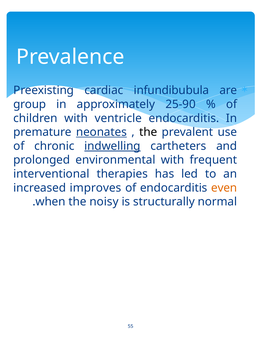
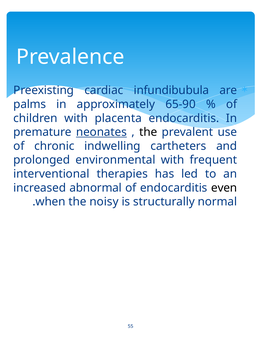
group: group -> palms (30, 104)
25-90: 25-90 -> 65-90 (181, 104)
ventricle: ventricle -> placenta (118, 118)
indwelling underline: present -> none (112, 146)
improves: improves -> abnormal (96, 188)
even colour: orange -> black (224, 188)
